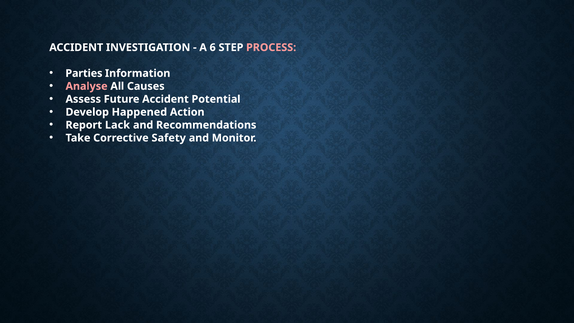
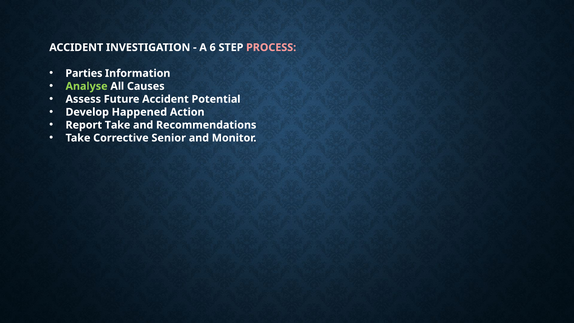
Analyse colour: pink -> light green (87, 86)
Report Lack: Lack -> Take (118, 125)
Safety: Safety -> Senior (169, 138)
